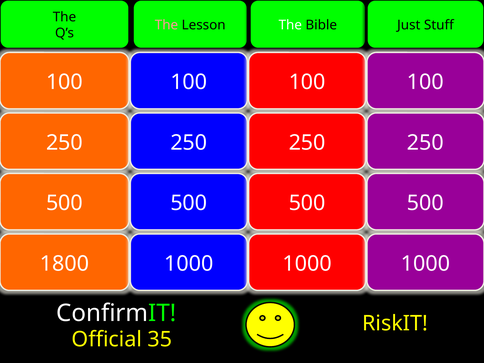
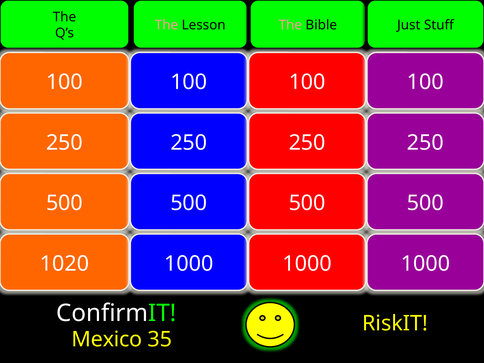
The colour: white -> pink (290, 25)
1800: 1800 -> 1020 (65, 264)
Official: Official -> Mexico (107, 339)
